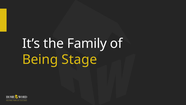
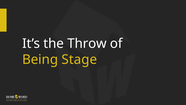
Family: Family -> Throw (87, 43)
